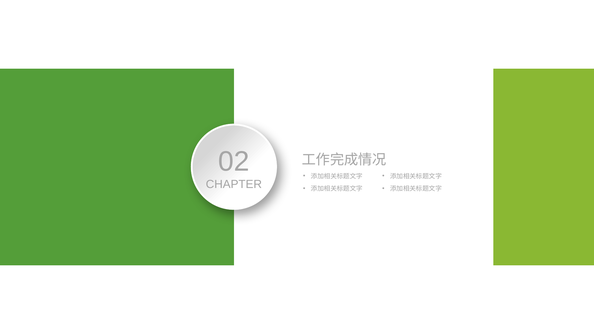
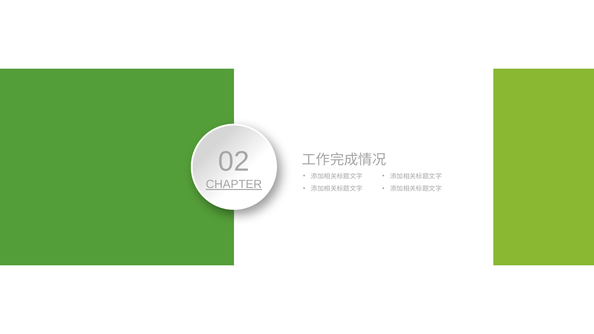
CHAPTER underline: none -> present (234, 185)
